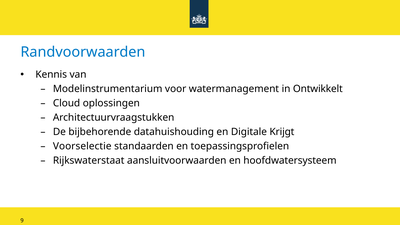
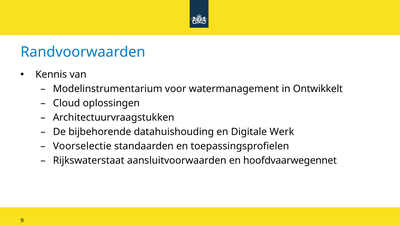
Krijgt: Krijgt -> Werk (282, 132)
hoofdwatersysteem: hoofdwatersysteem -> hoofdvaarwegennet (290, 161)
